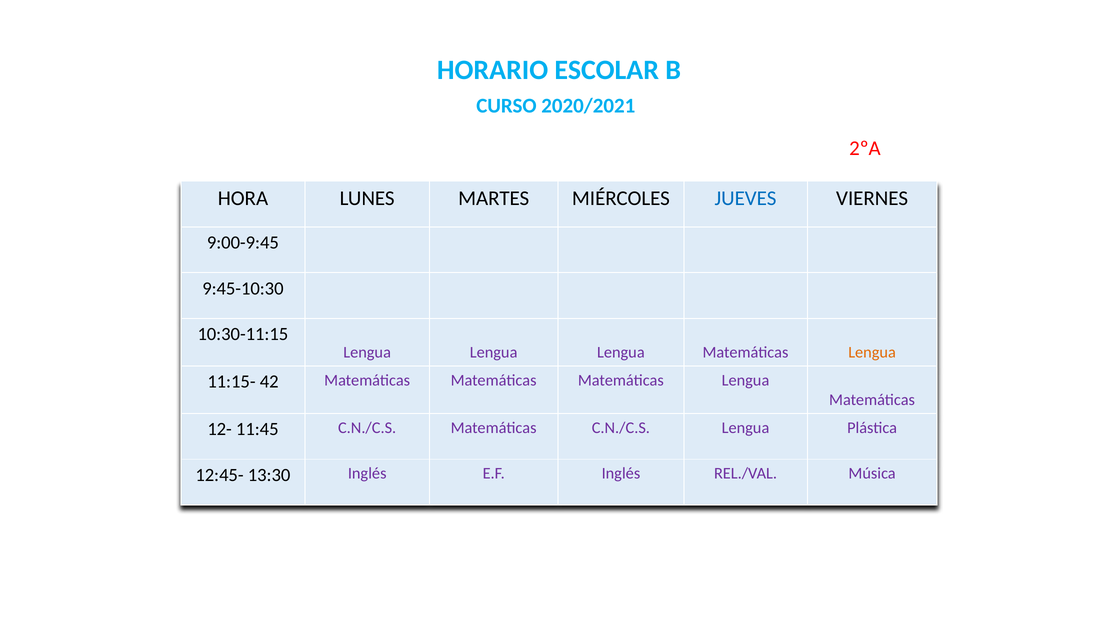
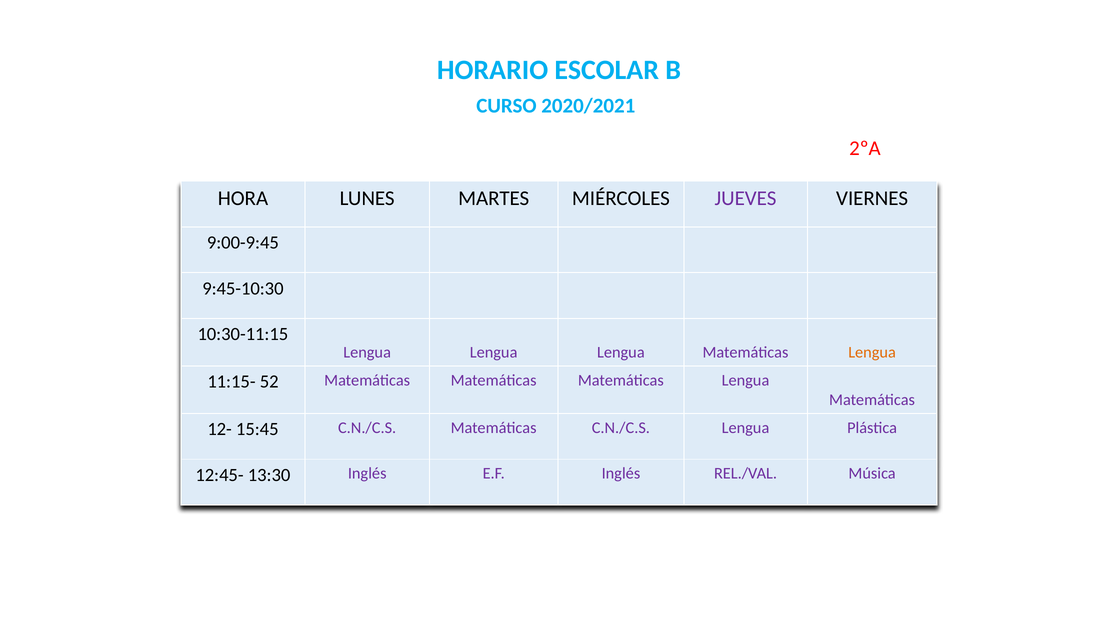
JUEVES colour: blue -> purple (746, 198)
42: 42 -> 52 (269, 382)
11:45: 11:45 -> 15:45 (257, 429)
